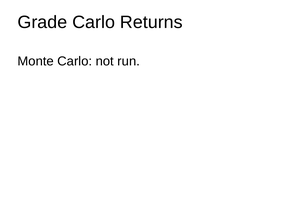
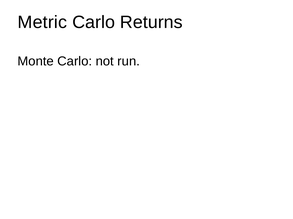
Grade: Grade -> Metric (42, 22)
